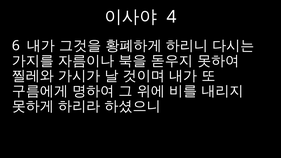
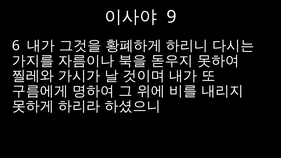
4: 4 -> 9 (172, 17)
